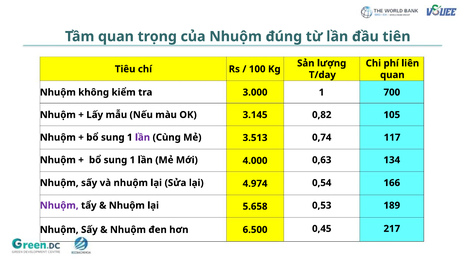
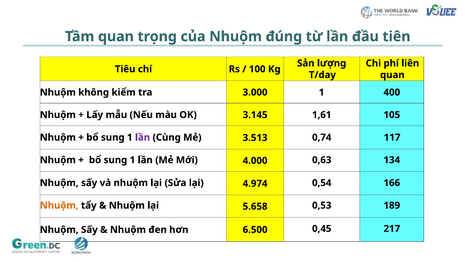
700: 700 -> 400 (392, 92)
0,82: 0,82 -> 1,61 (322, 115)
Nhuộm colour: purple -> orange (59, 205)
